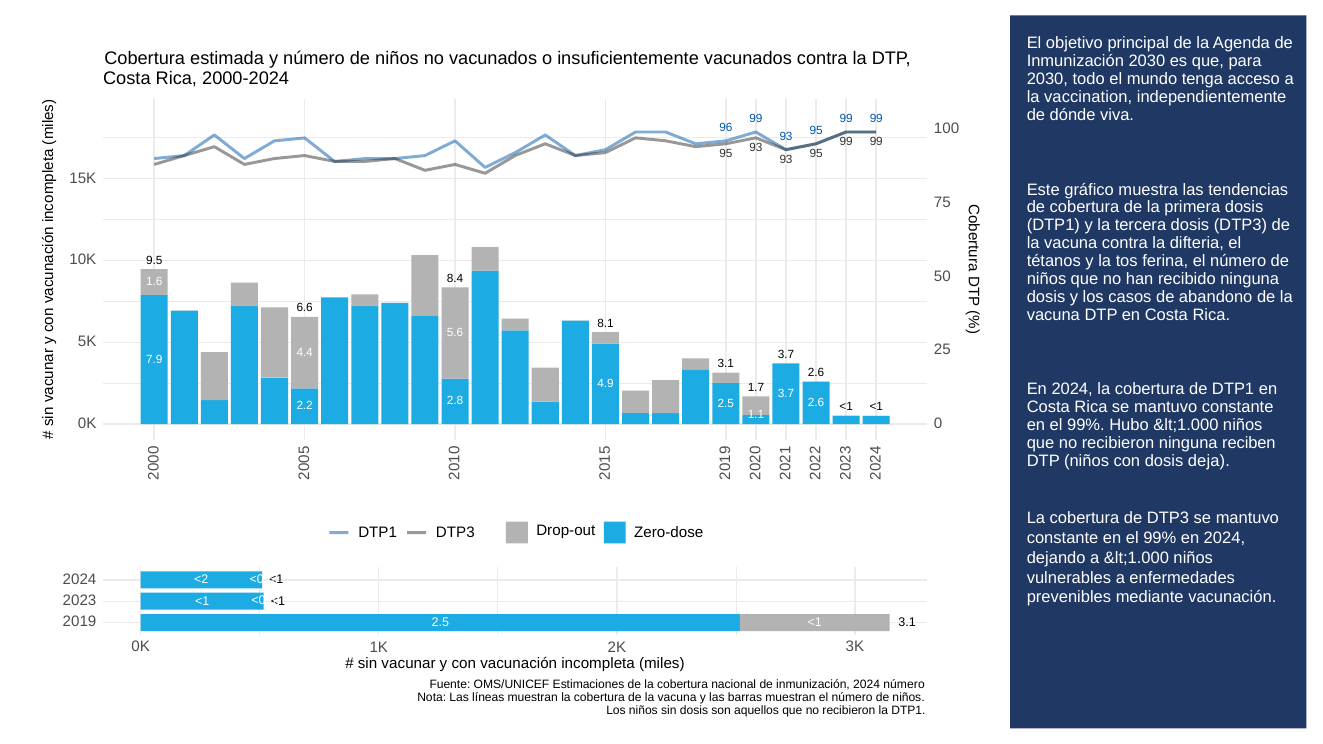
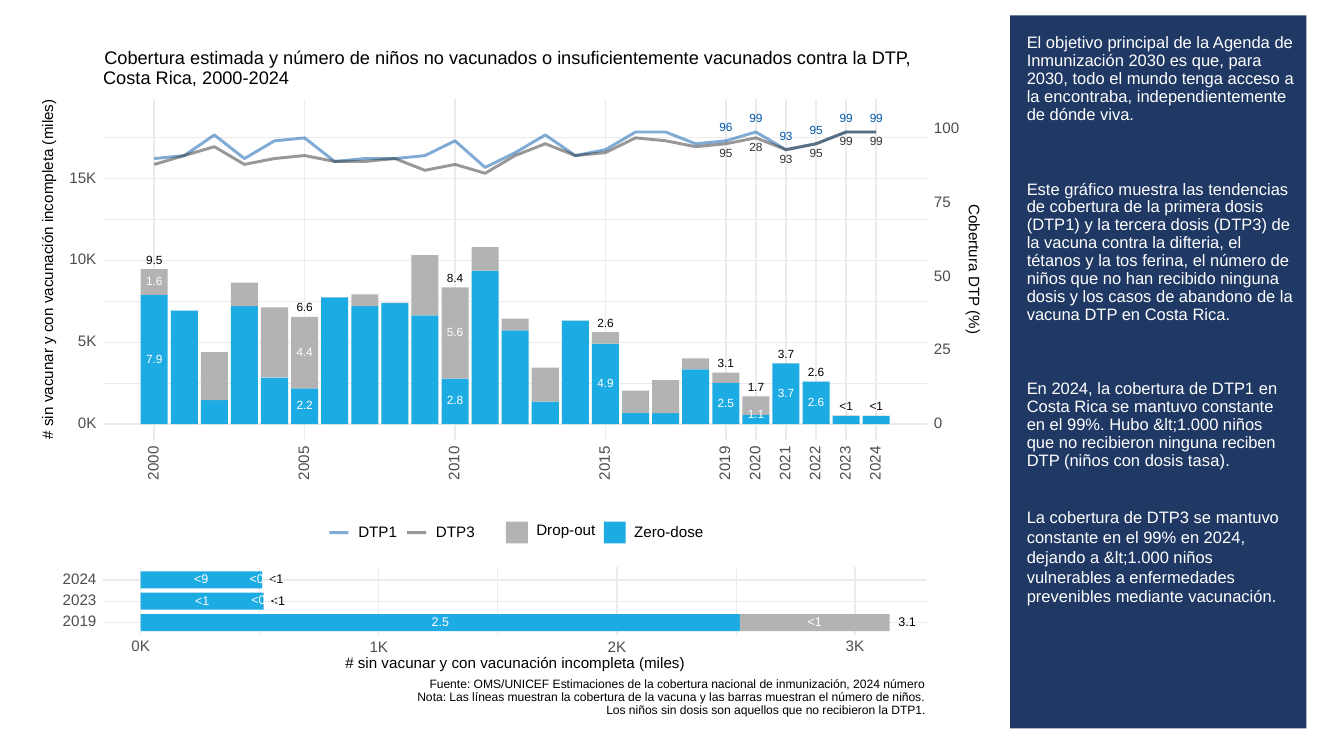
vaccination: vaccination -> encontraba (1088, 97)
95 93: 93 -> 28 (756, 148)
8.1: 8.1 -> 2.6 (606, 323)
deja: deja -> tasa (1209, 461)
<2: <2 -> <9 (201, 580)
